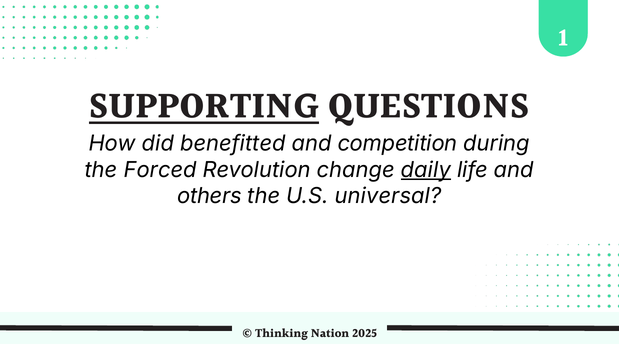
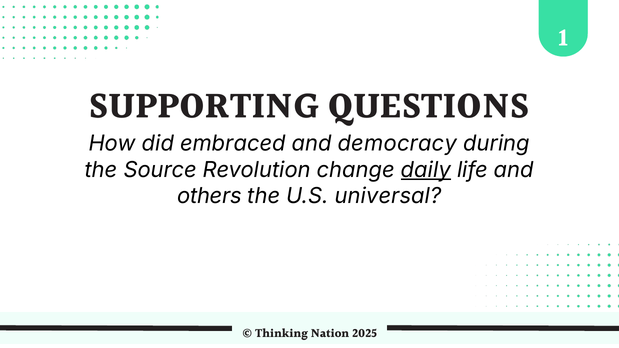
SUPPORTING underline: present -> none (204, 107)
benefitted: benefitted -> embraced (233, 144)
competition: competition -> democracy (397, 144)
Forced: Forced -> Source (160, 170)
